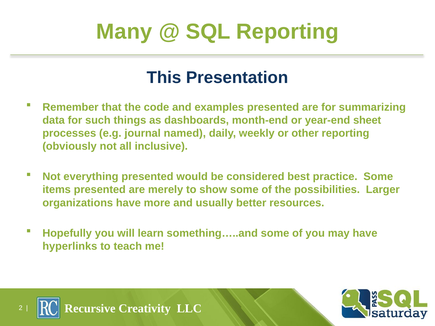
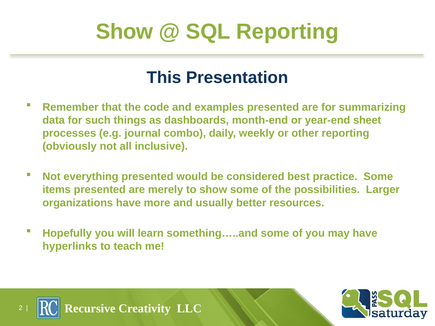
Many: Many -> Show (124, 32)
named: named -> combo (185, 133)
